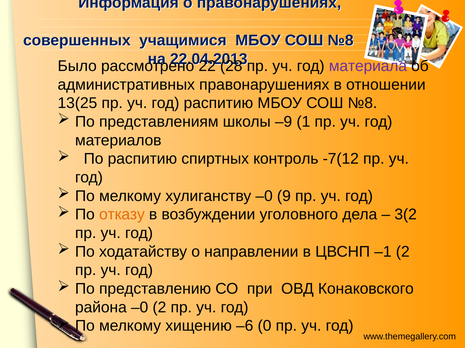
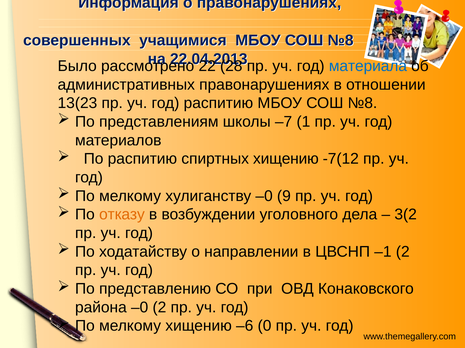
материала colour: purple -> blue (368, 66)
13(25: 13(25 -> 13(23 (77, 103)
–9: –9 -> –7 (284, 122)
спиртных контроль: контроль -> хищению (286, 159)
